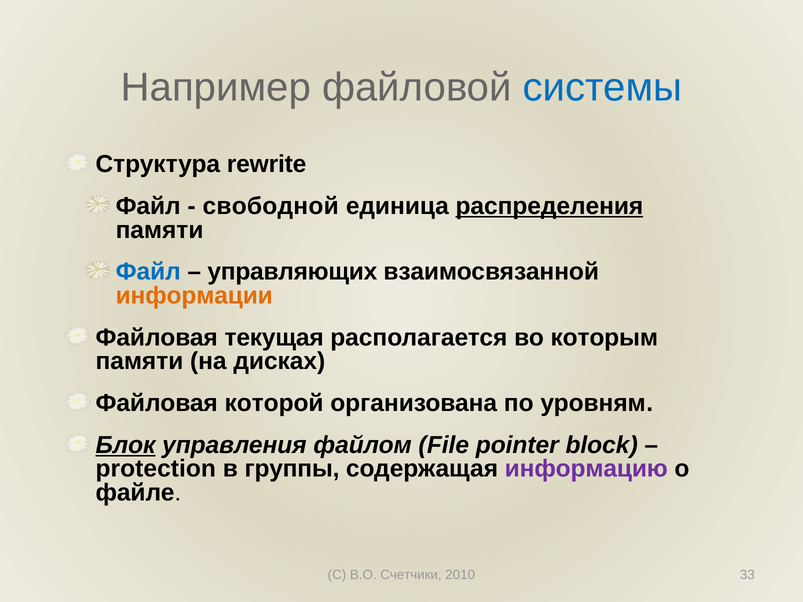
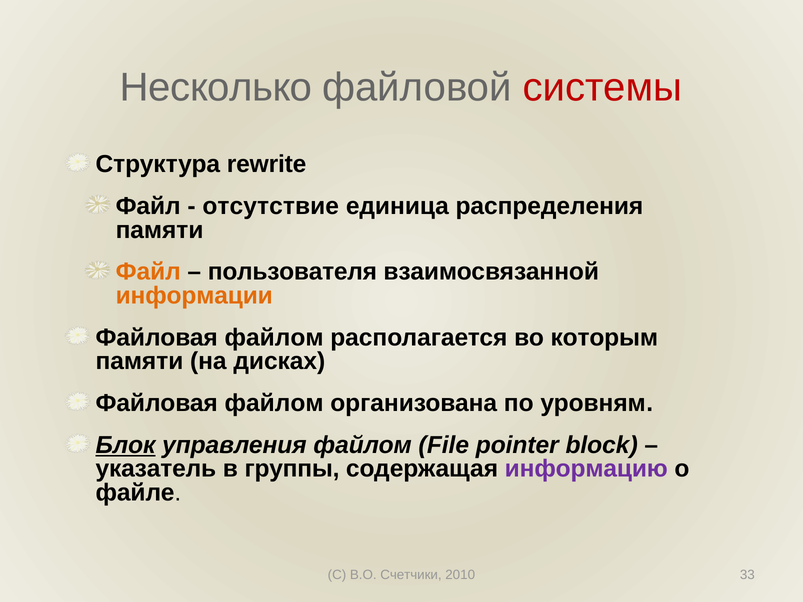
Например: Например -> Несколько (216, 87)
системы colour: blue -> red (602, 87)
свободной: свободной -> отсутствие (271, 206)
распределения underline: present -> none (549, 206)
Файл colour: blue -> orange (148, 272)
управляющих: управляющих -> пользователя (292, 272)
текущая: текущая -> файлом (274, 338)
которой: которой -> файлом (274, 403)
protection: protection -> указатель (156, 469)
